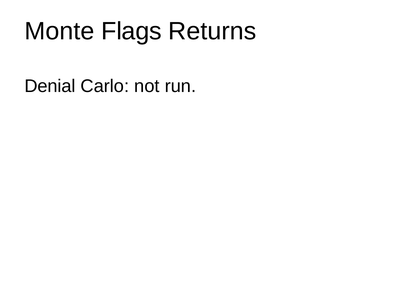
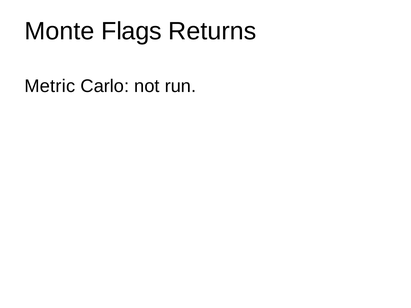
Denial: Denial -> Metric (50, 86)
